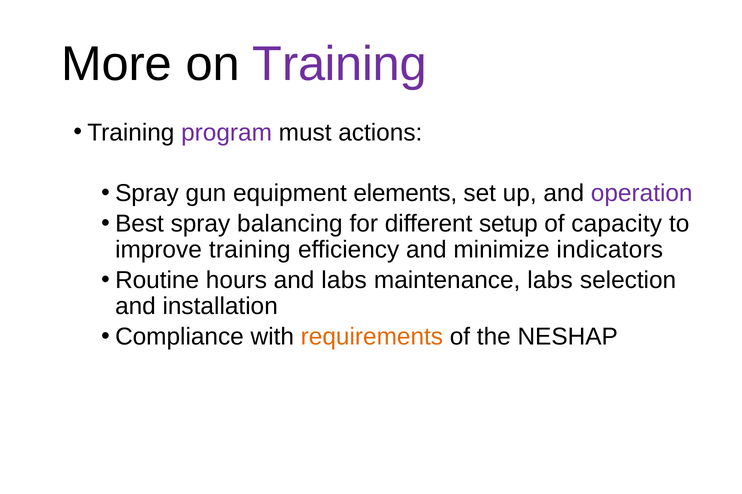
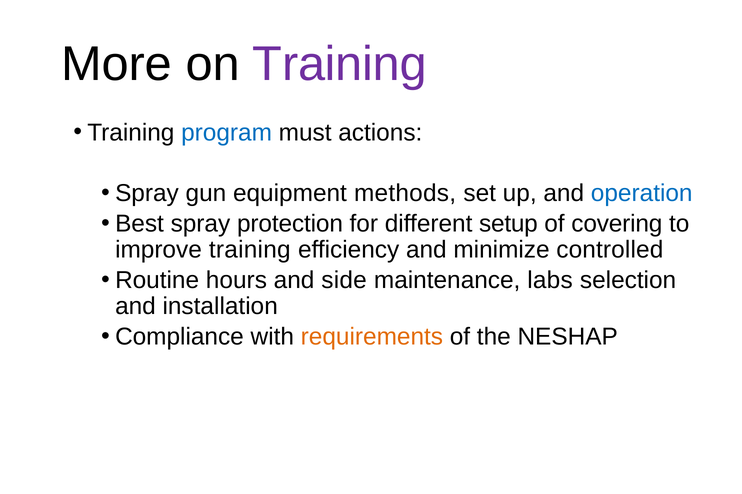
program colour: purple -> blue (227, 133)
elements: elements -> methods (405, 193)
operation colour: purple -> blue (642, 193)
balancing: balancing -> protection (290, 224)
capacity: capacity -> covering (617, 224)
indicators: indicators -> controlled (610, 250)
and labs: labs -> side (344, 280)
